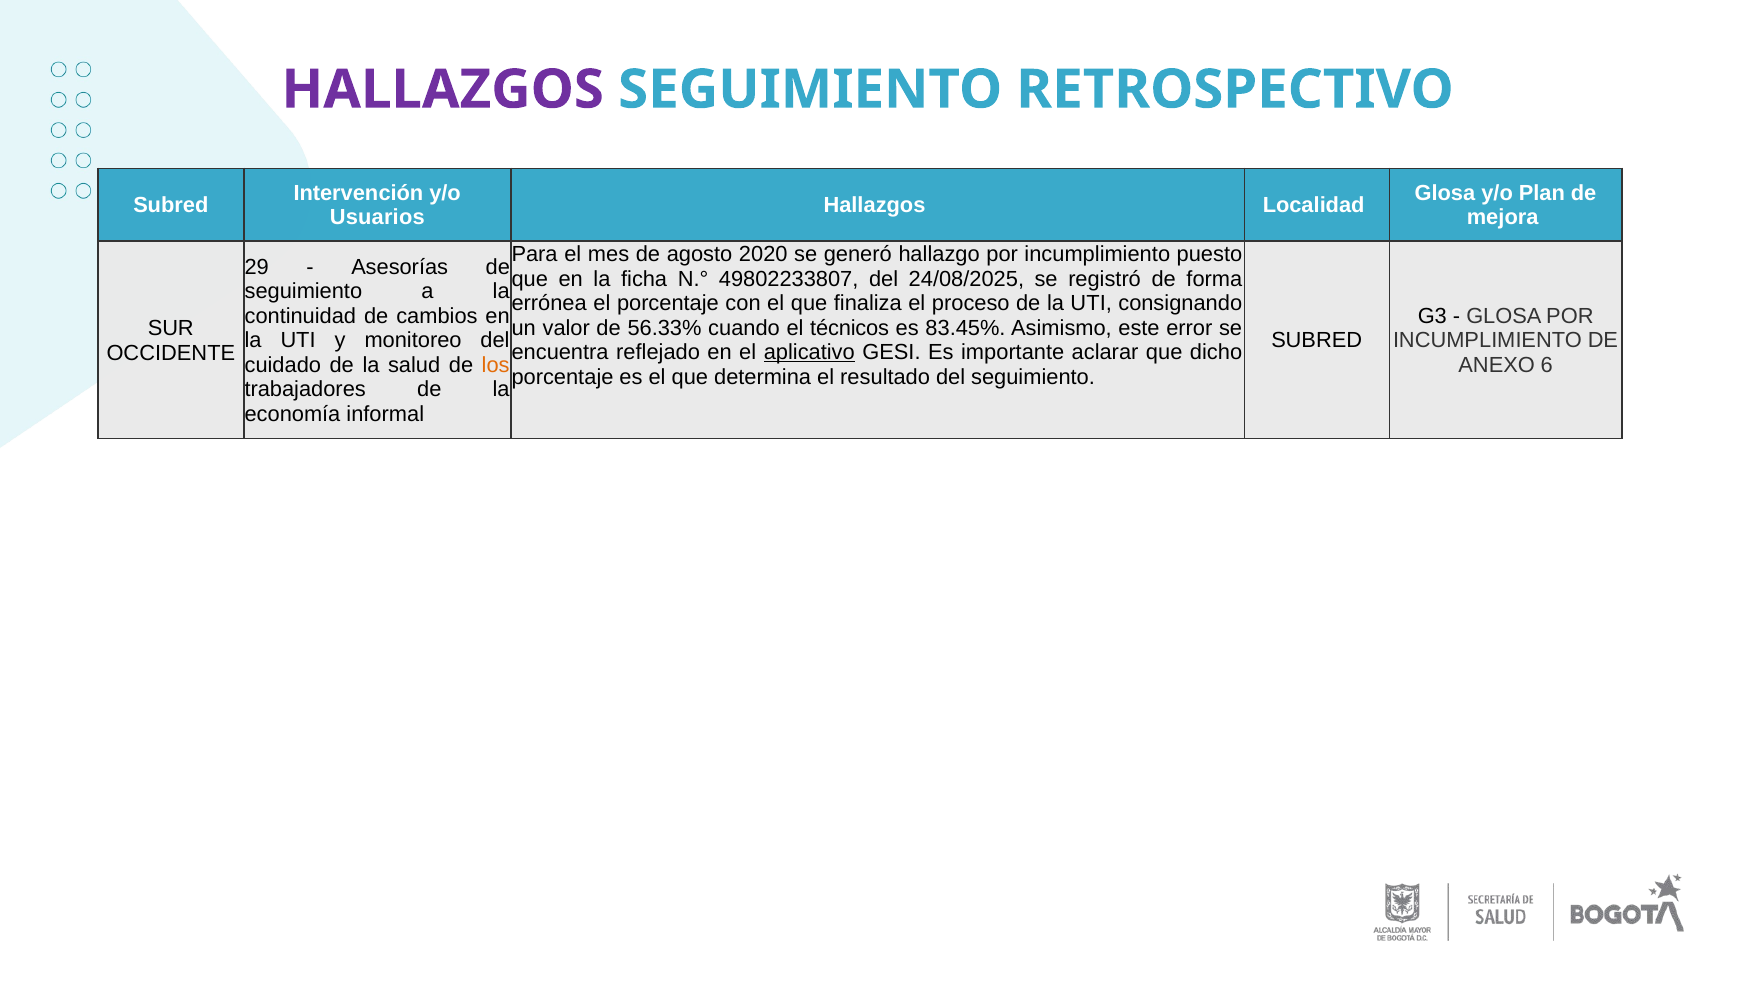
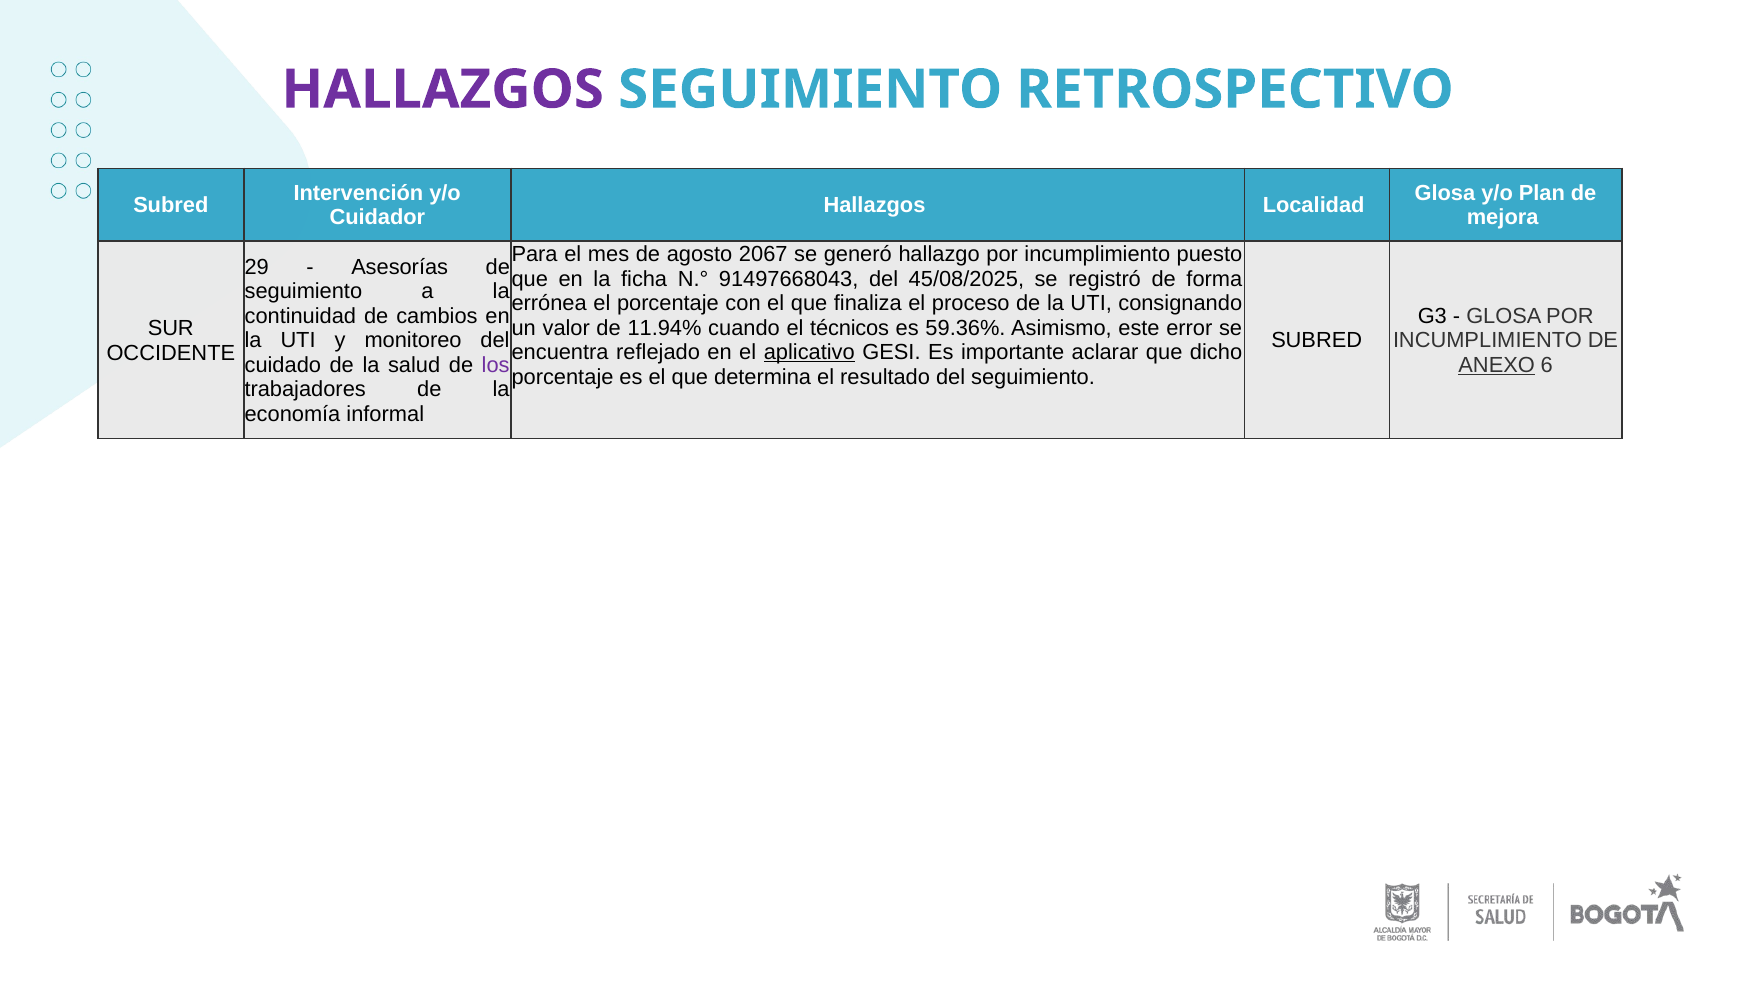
Usuarios: Usuarios -> Cuidador (377, 218)
2020: 2020 -> 2067 (763, 254)
49802233807: 49802233807 -> 91497668043 (789, 279)
24/08/2025: 24/08/2025 -> 45/08/2025 (966, 279)
56.33%: 56.33% -> 11.94% (665, 328)
83.45%: 83.45% -> 59.36% (966, 328)
los colour: orange -> purple (496, 365)
ANEXO underline: none -> present (1497, 365)
